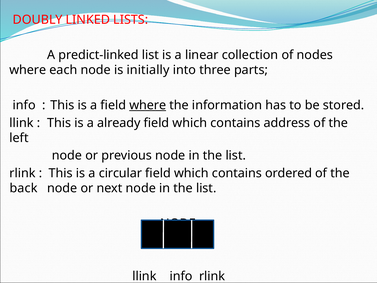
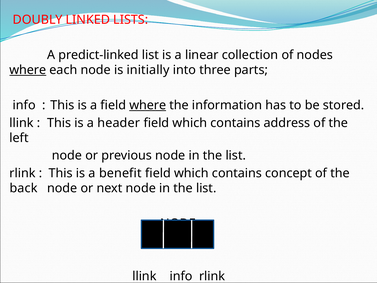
where underline: none -> present (28, 70)
already: already -> header (119, 123)
circular: circular -> benefit (120, 173)
ordered: ordered -> concept (289, 173)
